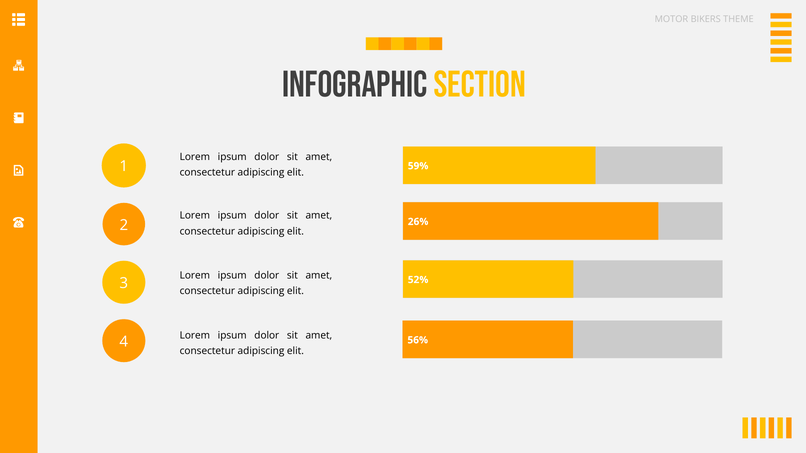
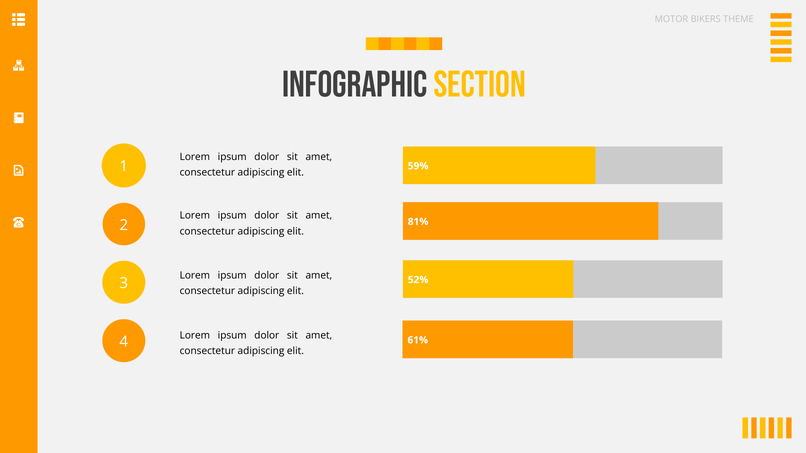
26%: 26% -> 81% (418, 222)
56%: 56% -> 61% (418, 340)
